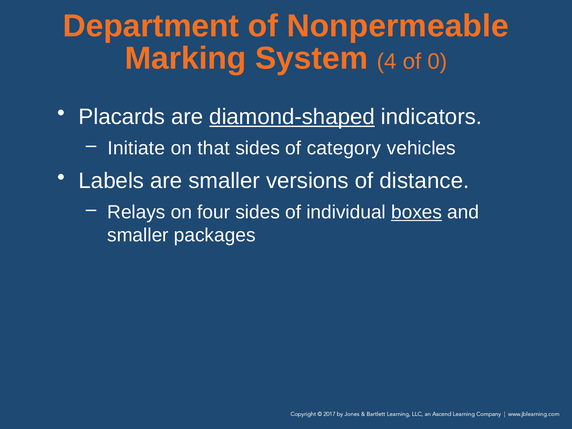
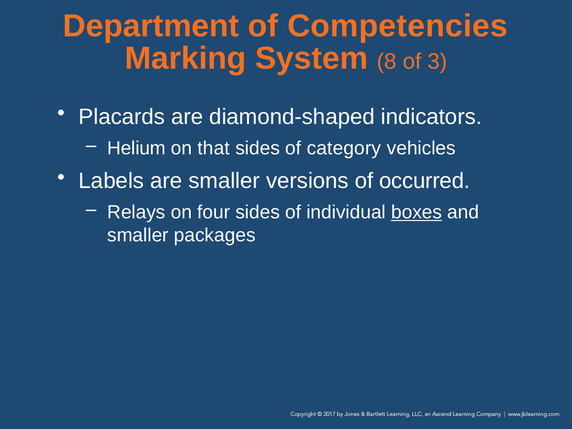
Nonpermeable: Nonpermeable -> Competencies (398, 26)
4: 4 -> 8 (387, 61)
0: 0 -> 3 (437, 61)
diamond-shaped underline: present -> none (292, 117)
Initiate: Initiate -> Helium (136, 148)
distance: distance -> occurred (425, 181)
